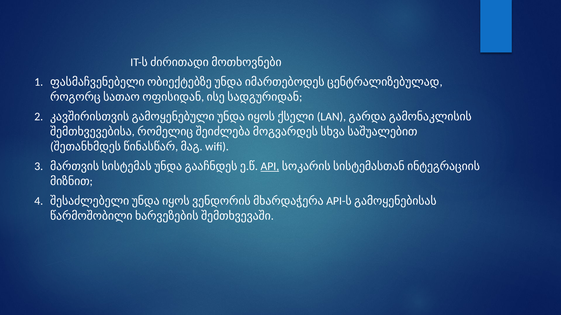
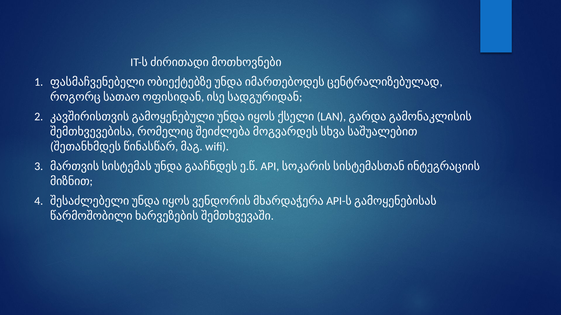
API underline: present -> none (270, 167)
